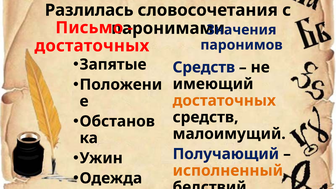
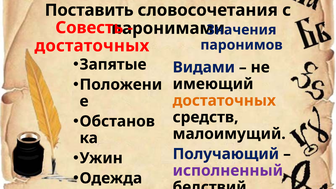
Разлилась: Разлилась -> Поставить (89, 10)
Письмо: Письмо -> Совесть (89, 28)
Средств: Средств -> Видами (204, 67)
исполненный colour: orange -> purple (228, 171)
